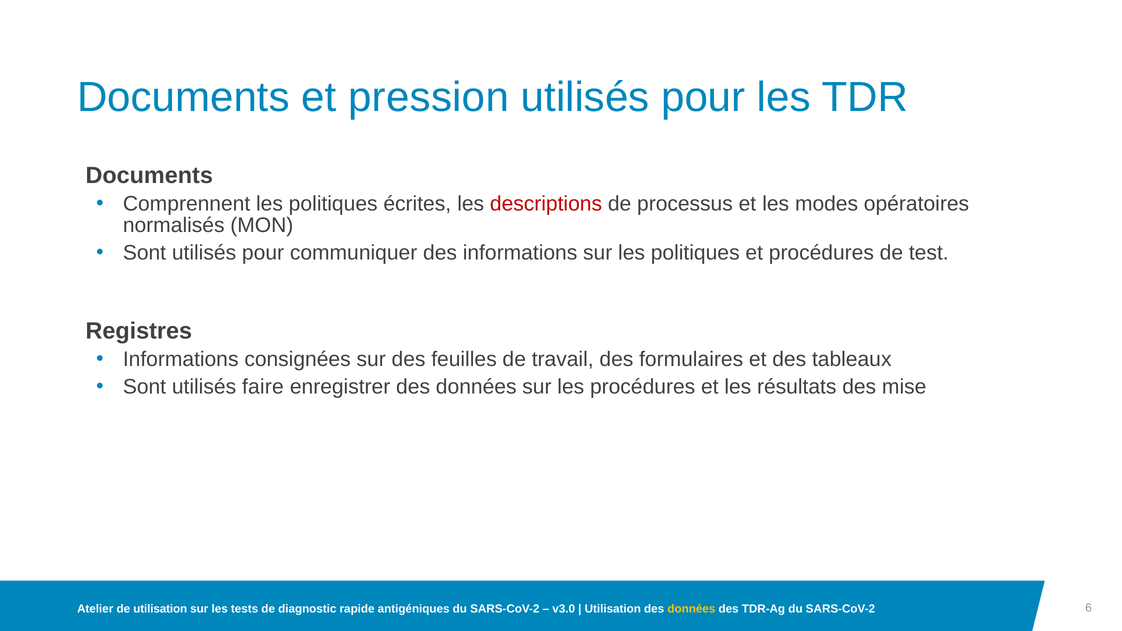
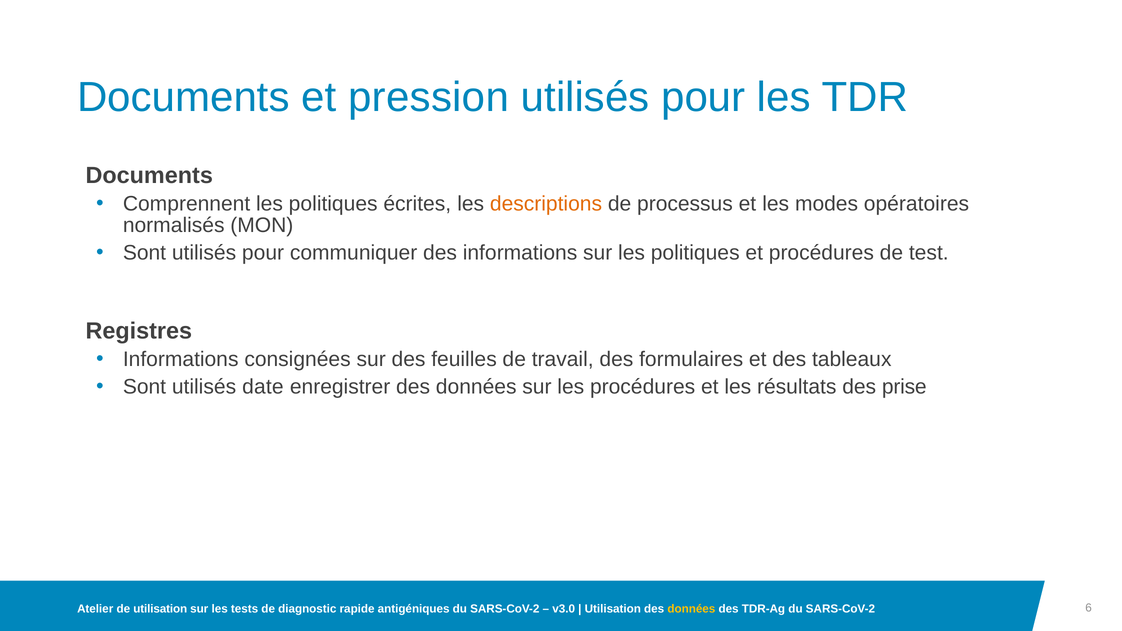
descriptions colour: red -> orange (546, 204)
faire: faire -> date (263, 387)
mise: mise -> prise (904, 387)
